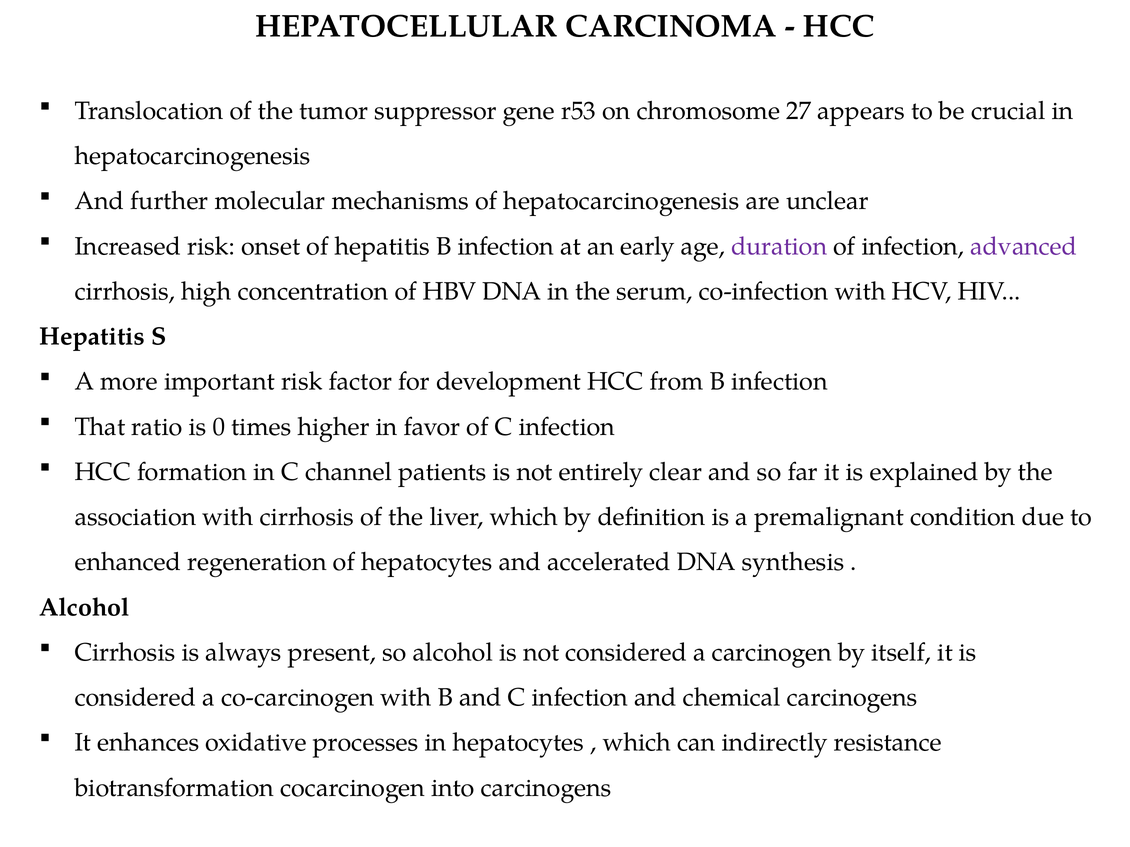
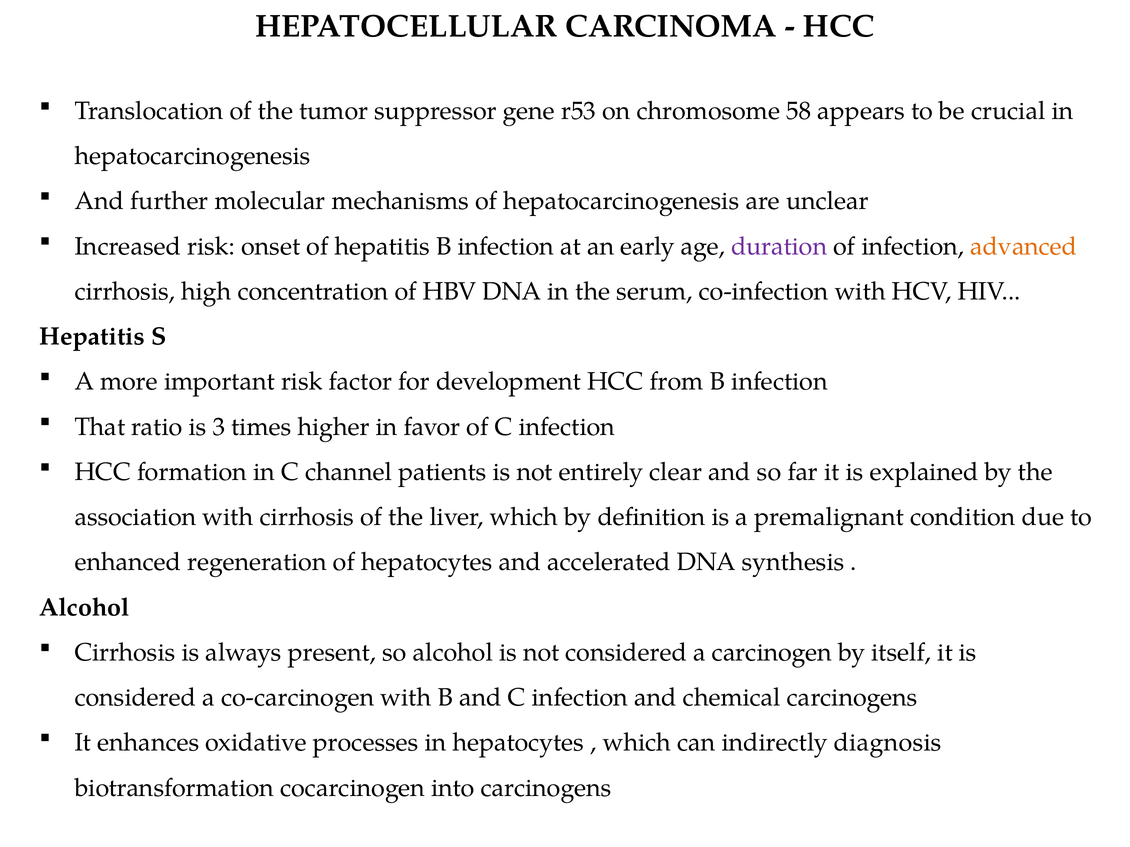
27: 27 -> 58 (799, 111)
advanced colour: purple -> orange (1024, 246)
0: 0 -> 3 (219, 427)
resistance: resistance -> diagnosis (888, 743)
